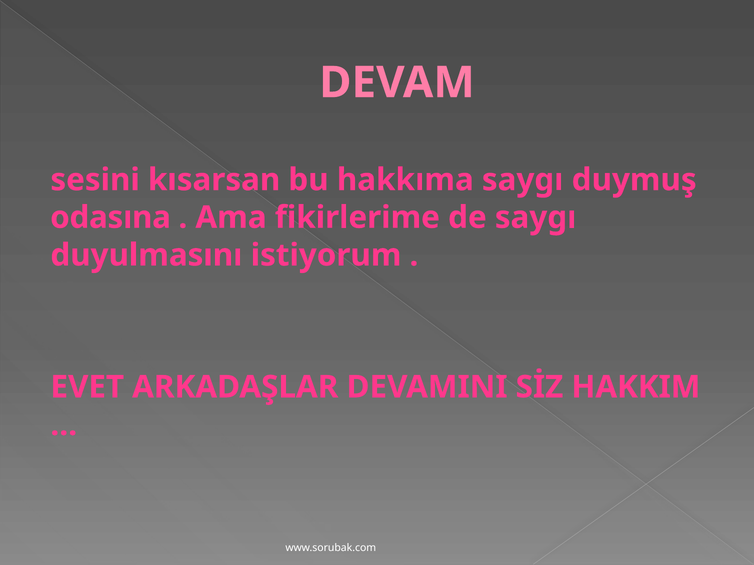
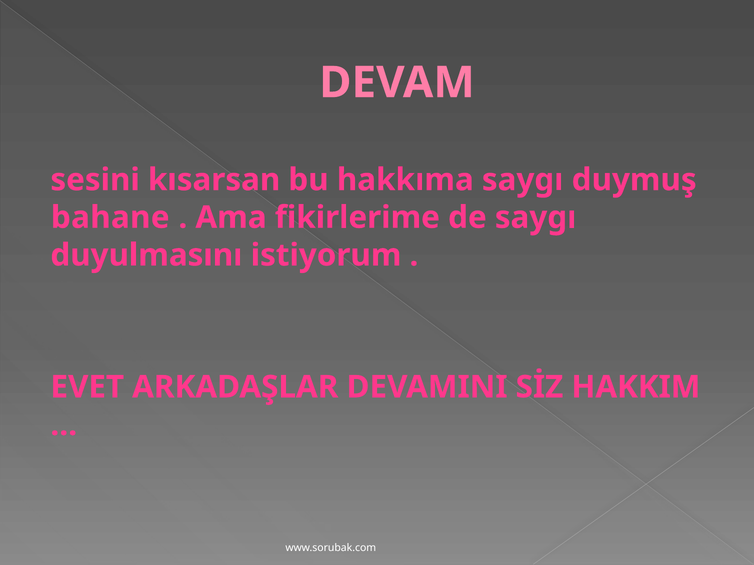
odasına: odasına -> bahane (110, 218)
